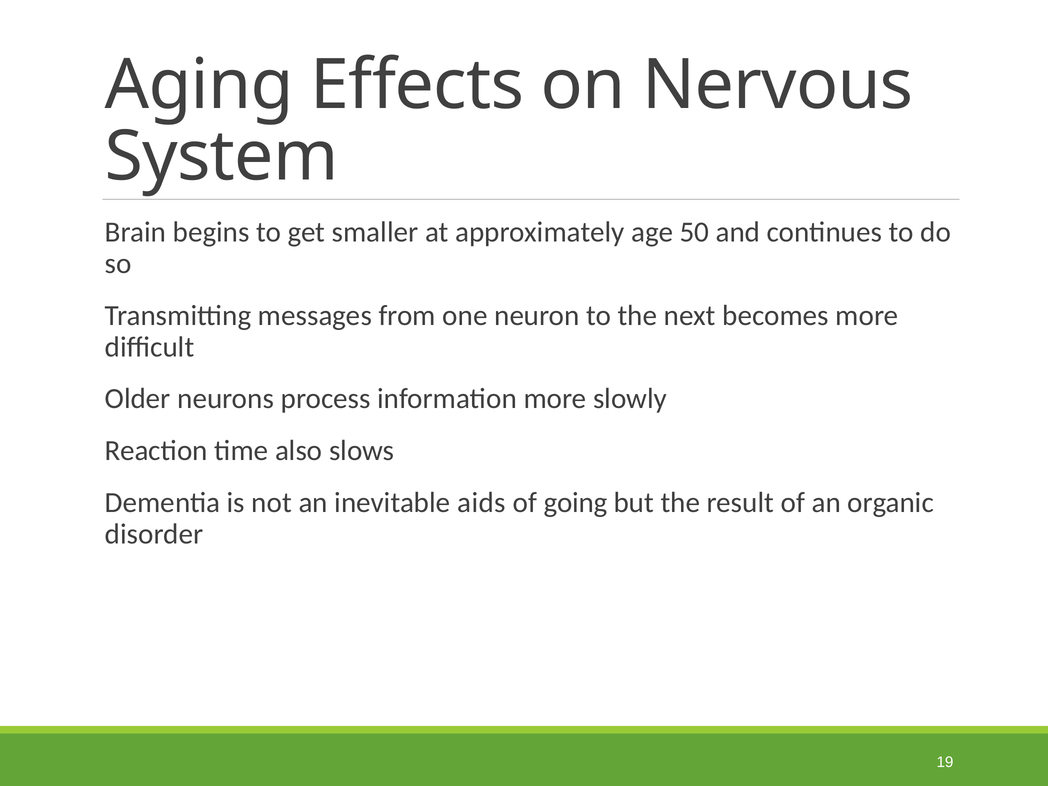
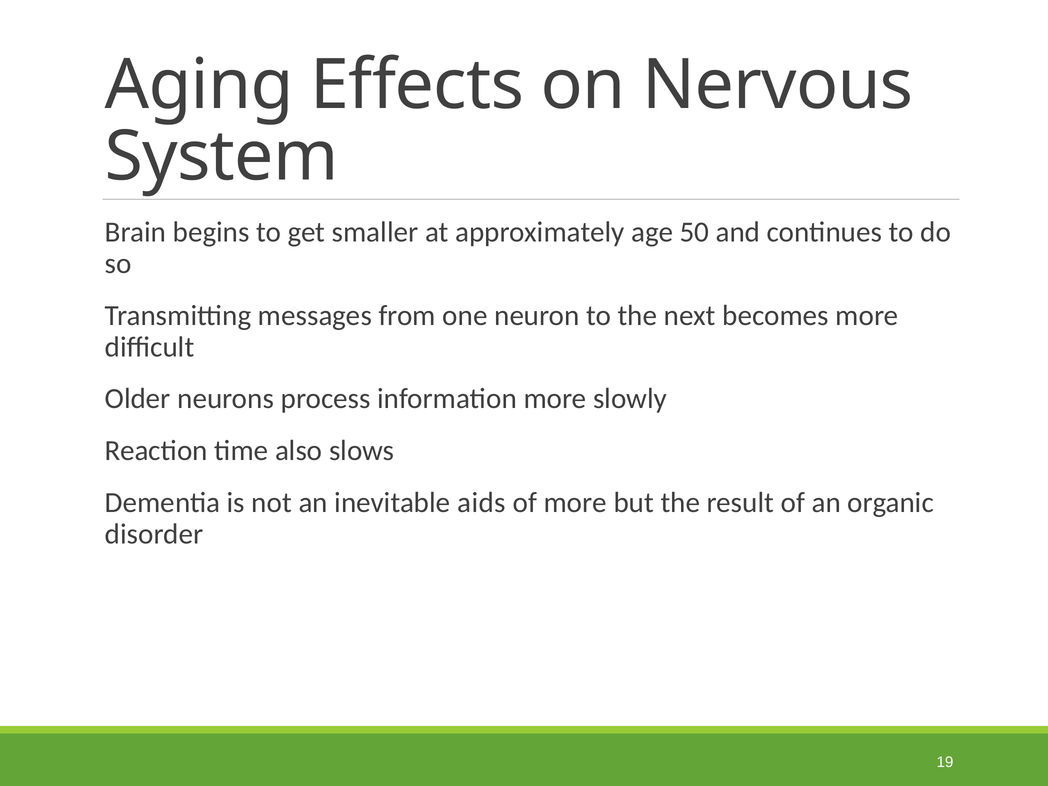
of going: going -> more (575, 503)
